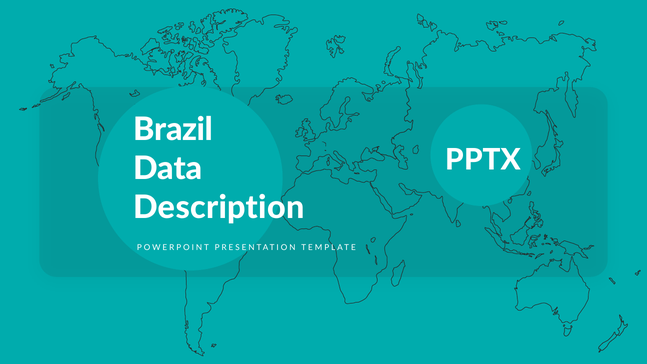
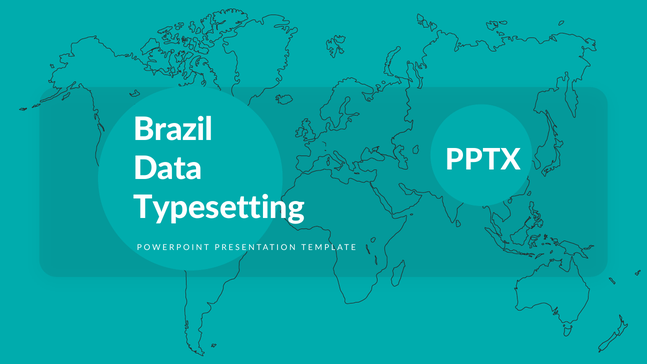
Description: Description -> Typesetting (219, 207)
